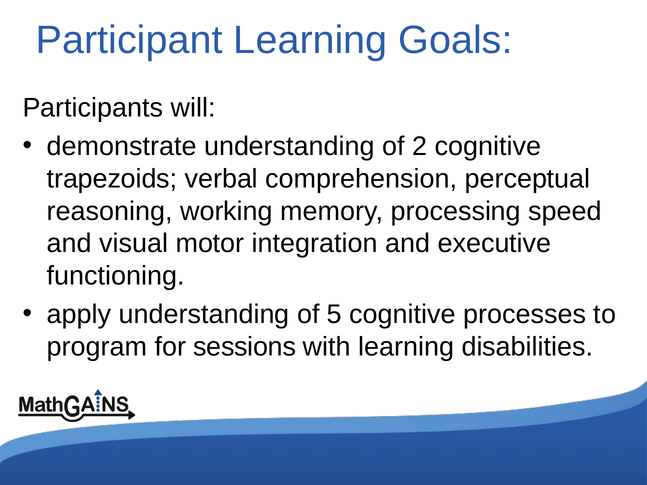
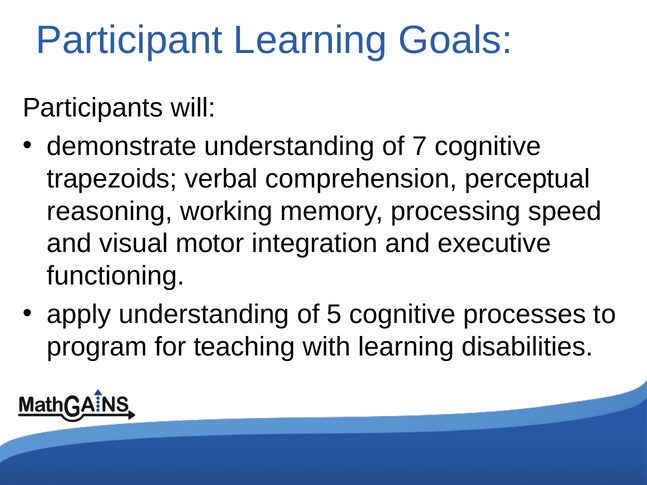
2: 2 -> 7 (420, 147)
sessions: sessions -> teaching (244, 347)
